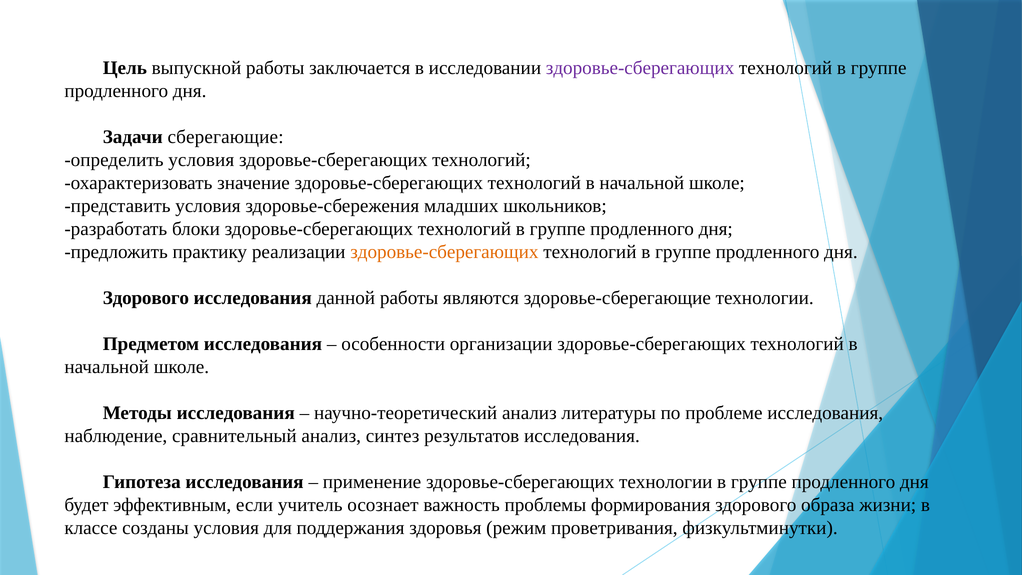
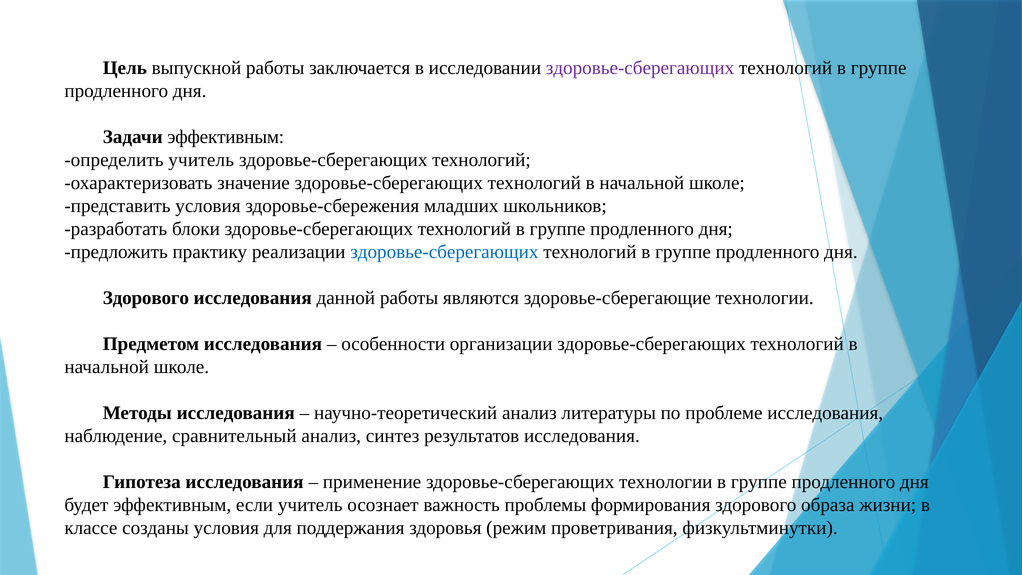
Задачи сберегающие: сберегающие -> эффективным (226, 137)
определить условия: условия -> учитель (201, 160)
здоровье-сберегающих colour: orange -> blue (444, 252)
